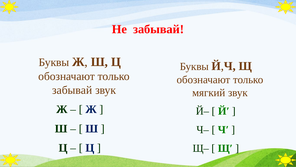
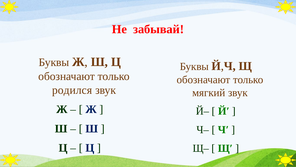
забывай: забывай -> родился (72, 90)
